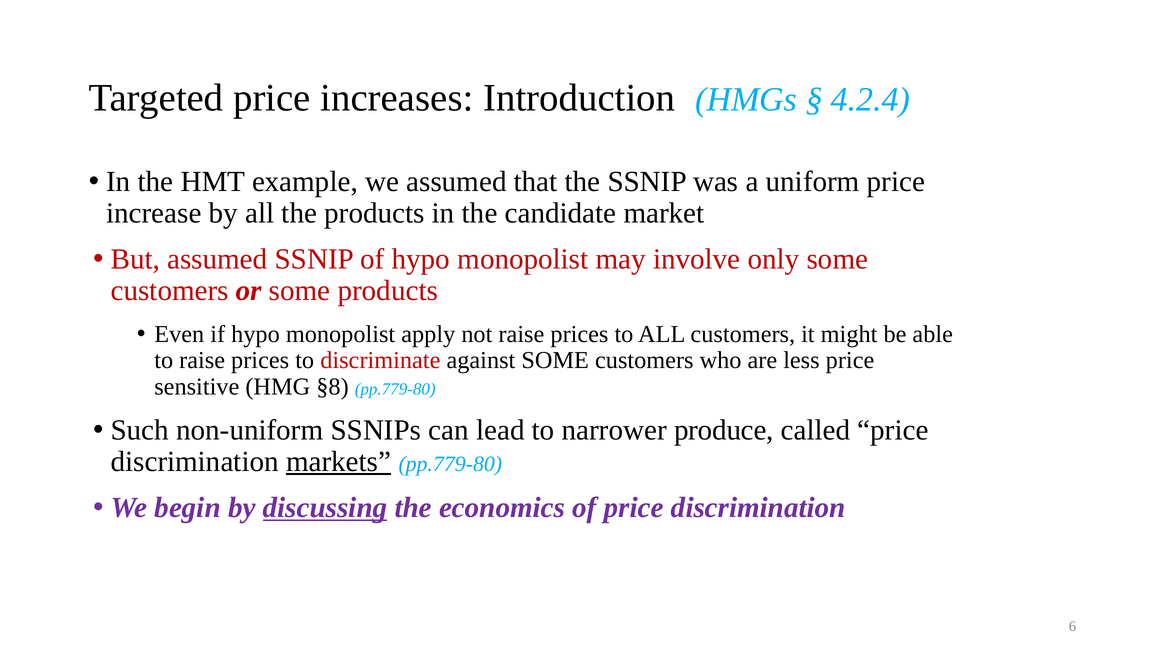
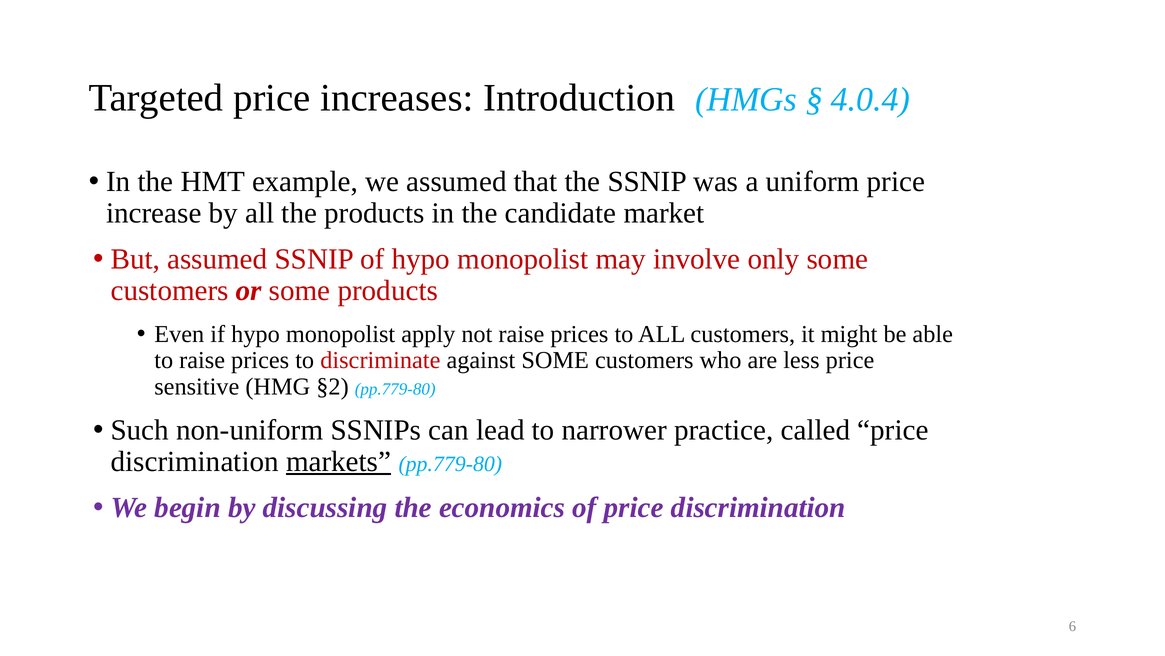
4.2.4: 4.2.4 -> 4.0.4 (871, 100)
§8: §8 -> §2 (333, 386)
produce: produce -> practice (724, 430)
discussing underline: present -> none (325, 507)
